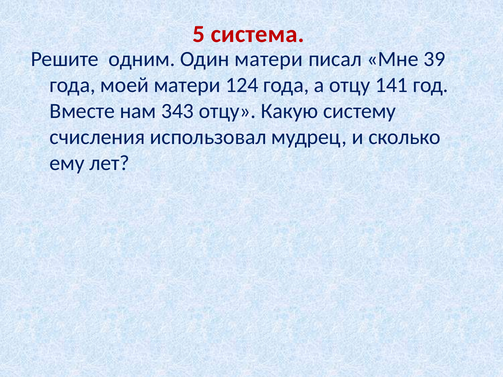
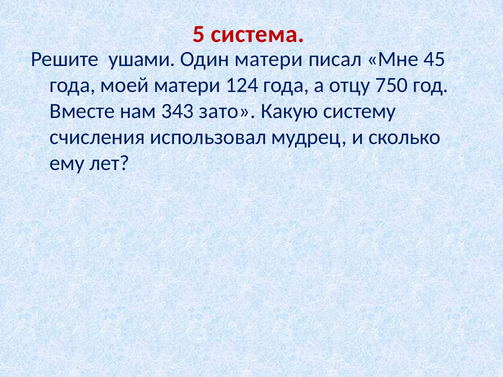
одним: одним -> ушами (142, 59)
39: 39 -> 45 (434, 59)
141: 141 -> 750 (392, 85)
343 отцу: отцу -> зато (227, 111)
